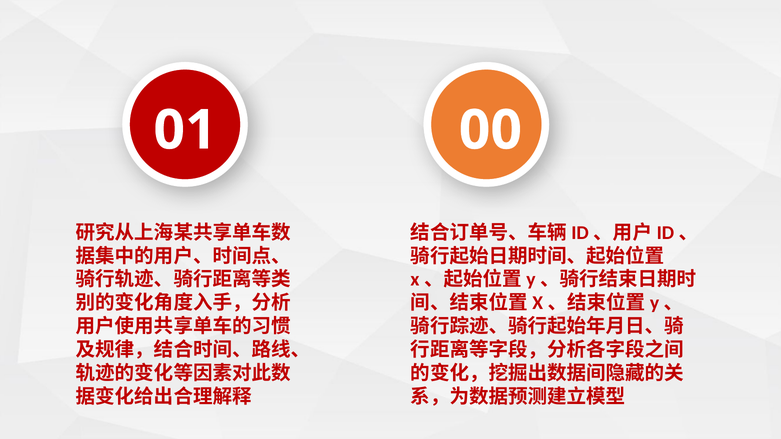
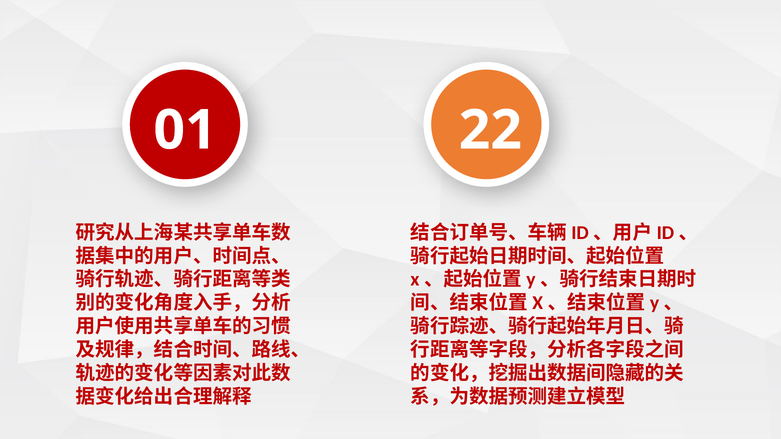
00: 00 -> 22 (490, 130)
